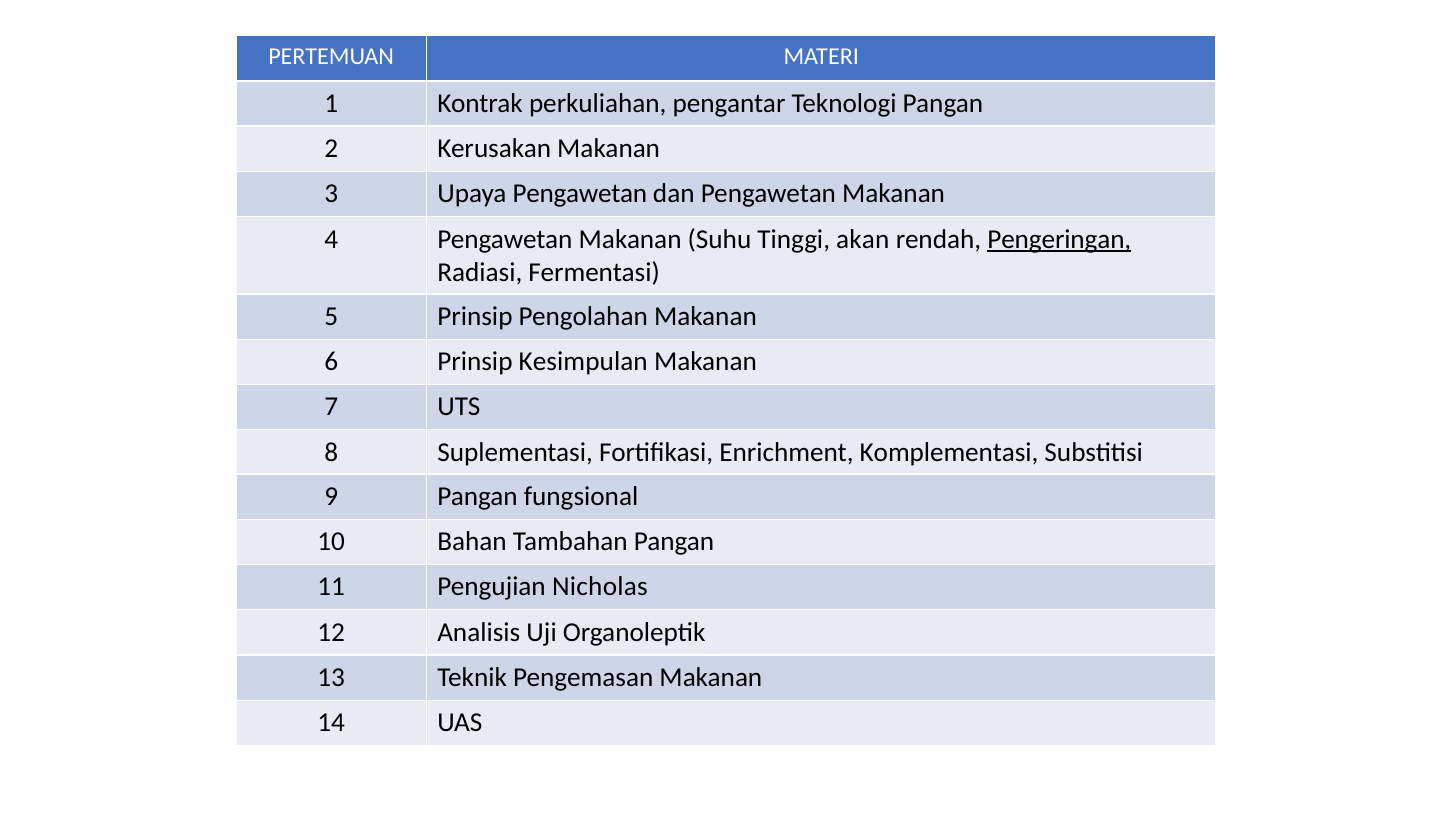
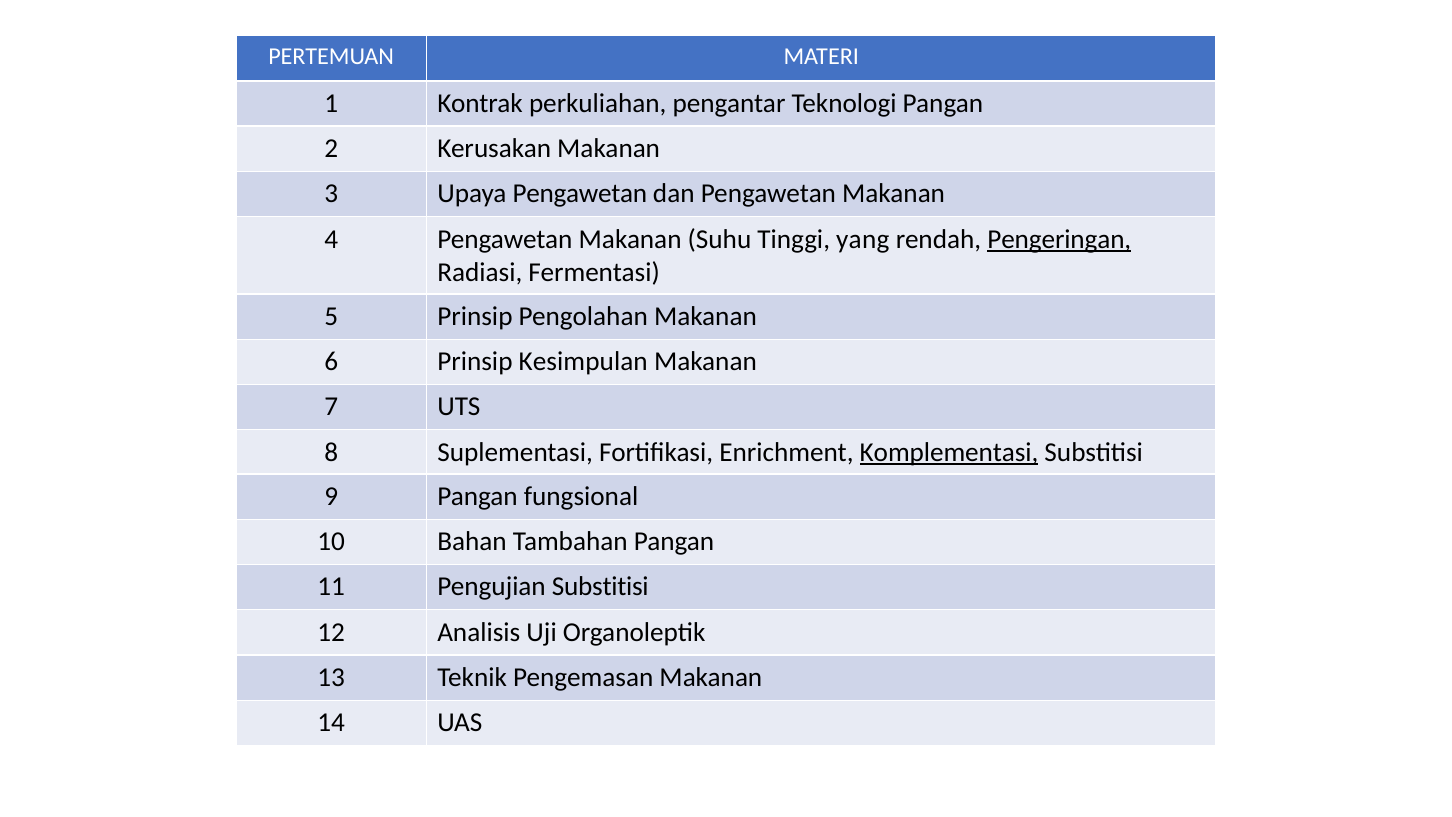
akan: akan -> yang (863, 239)
Komplementasi underline: none -> present (949, 452)
Pengujian Nicholas: Nicholas -> Substitisi (600, 587)
